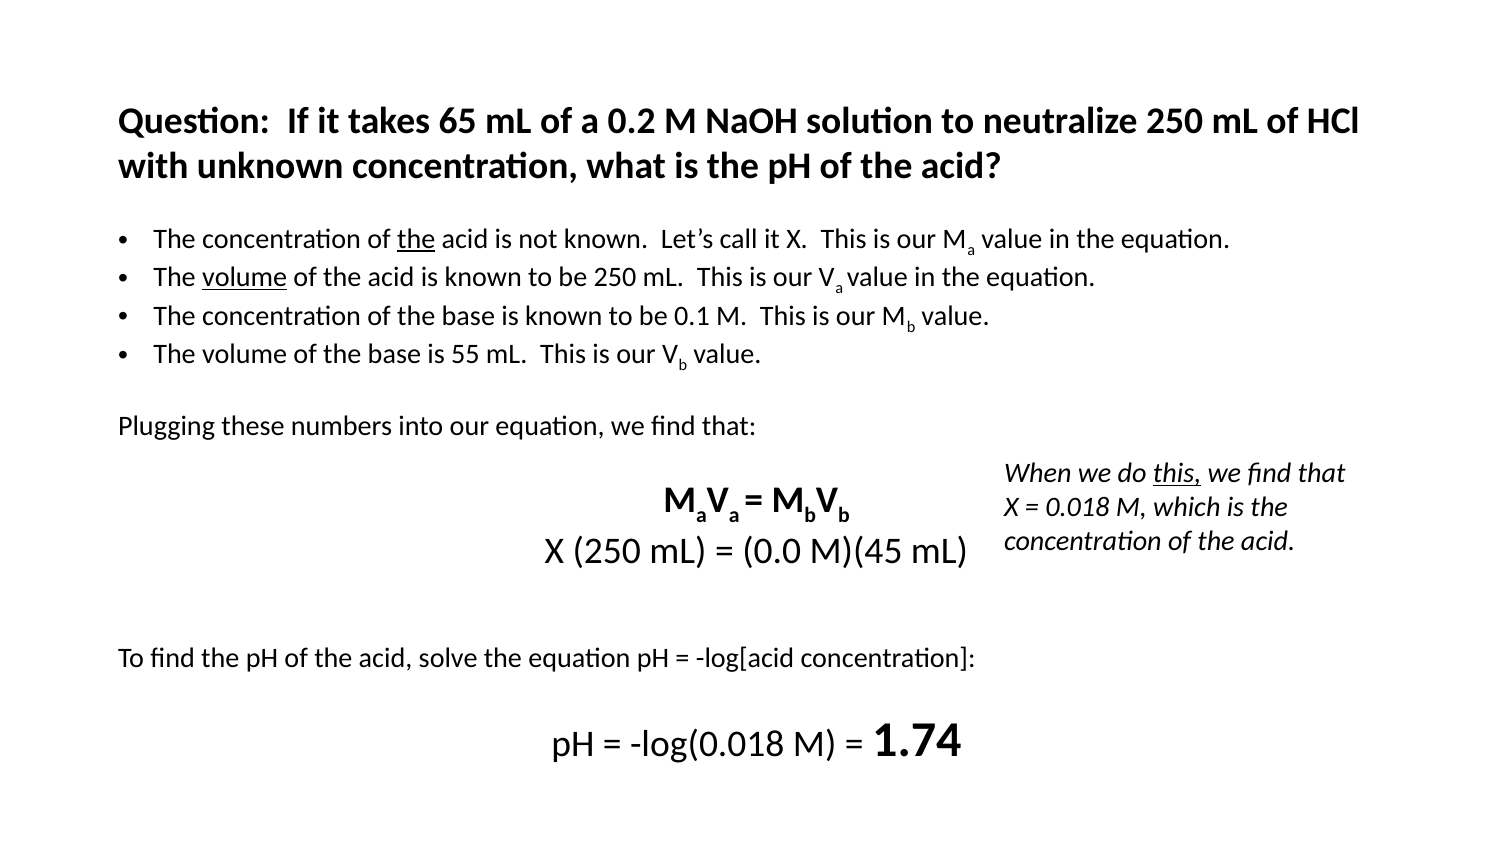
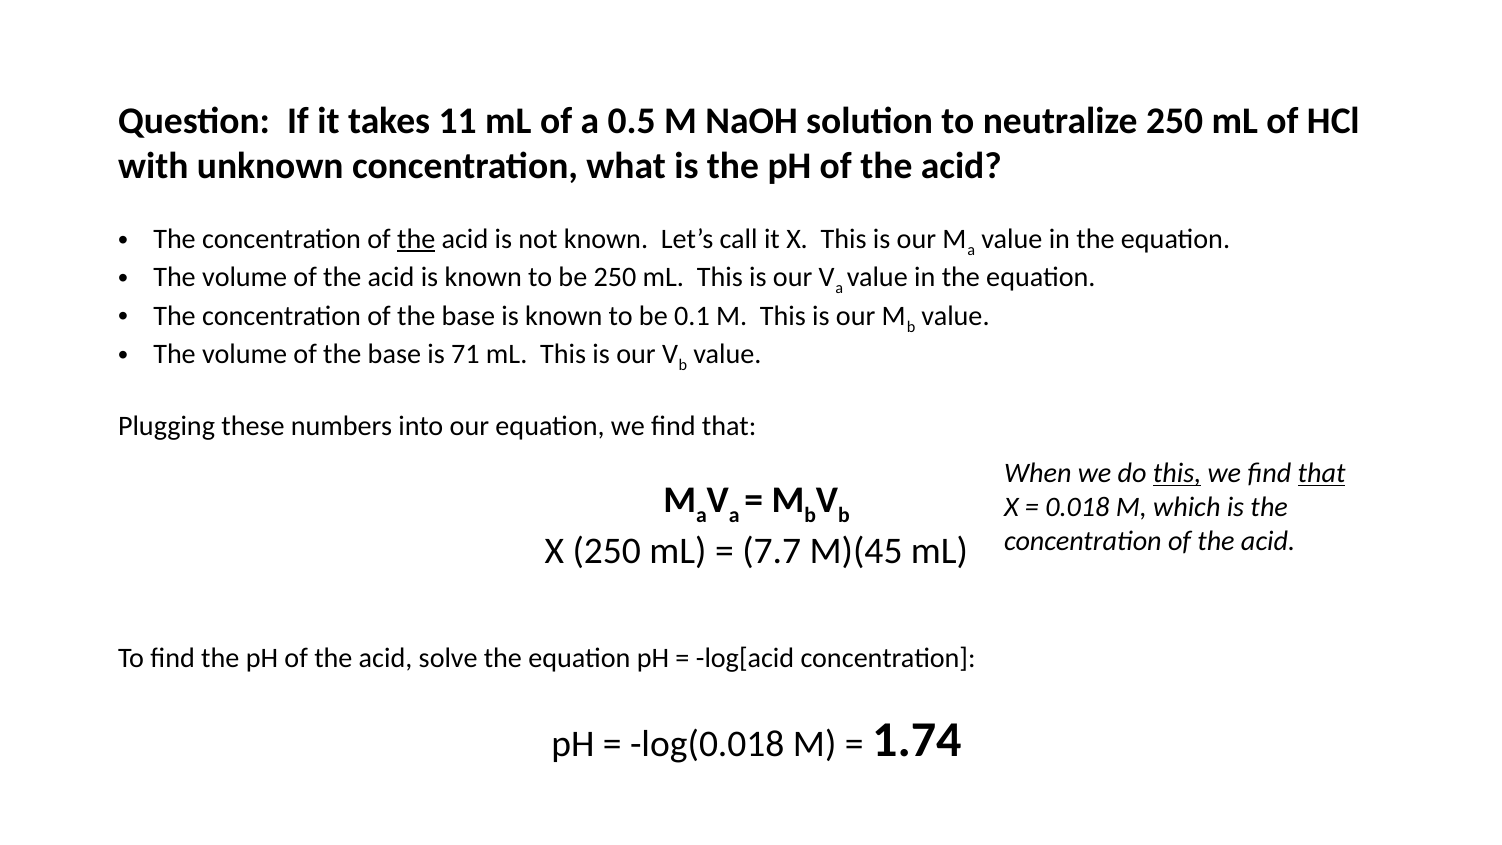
65: 65 -> 11 (458, 121)
0.2: 0.2 -> 0.5 (632, 121)
volume underline: present -> none (245, 277)
55: 55 -> 71 (465, 354)
that underline: none -> present (1322, 473)
0.0: 0.0 -> 7.7 (772, 551)
